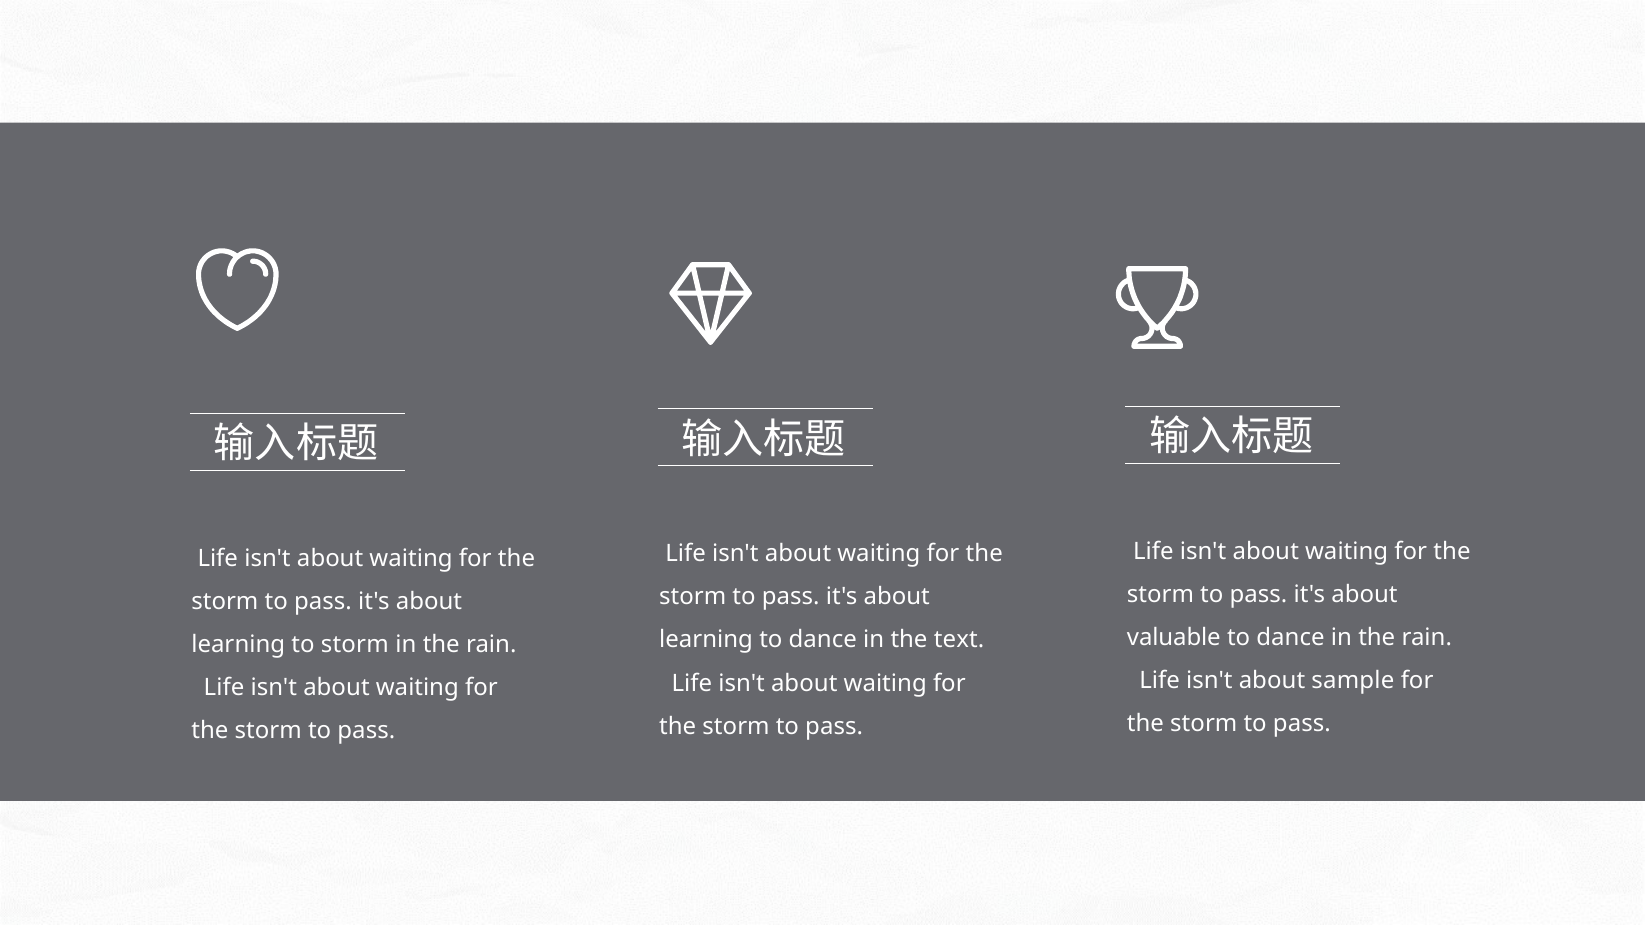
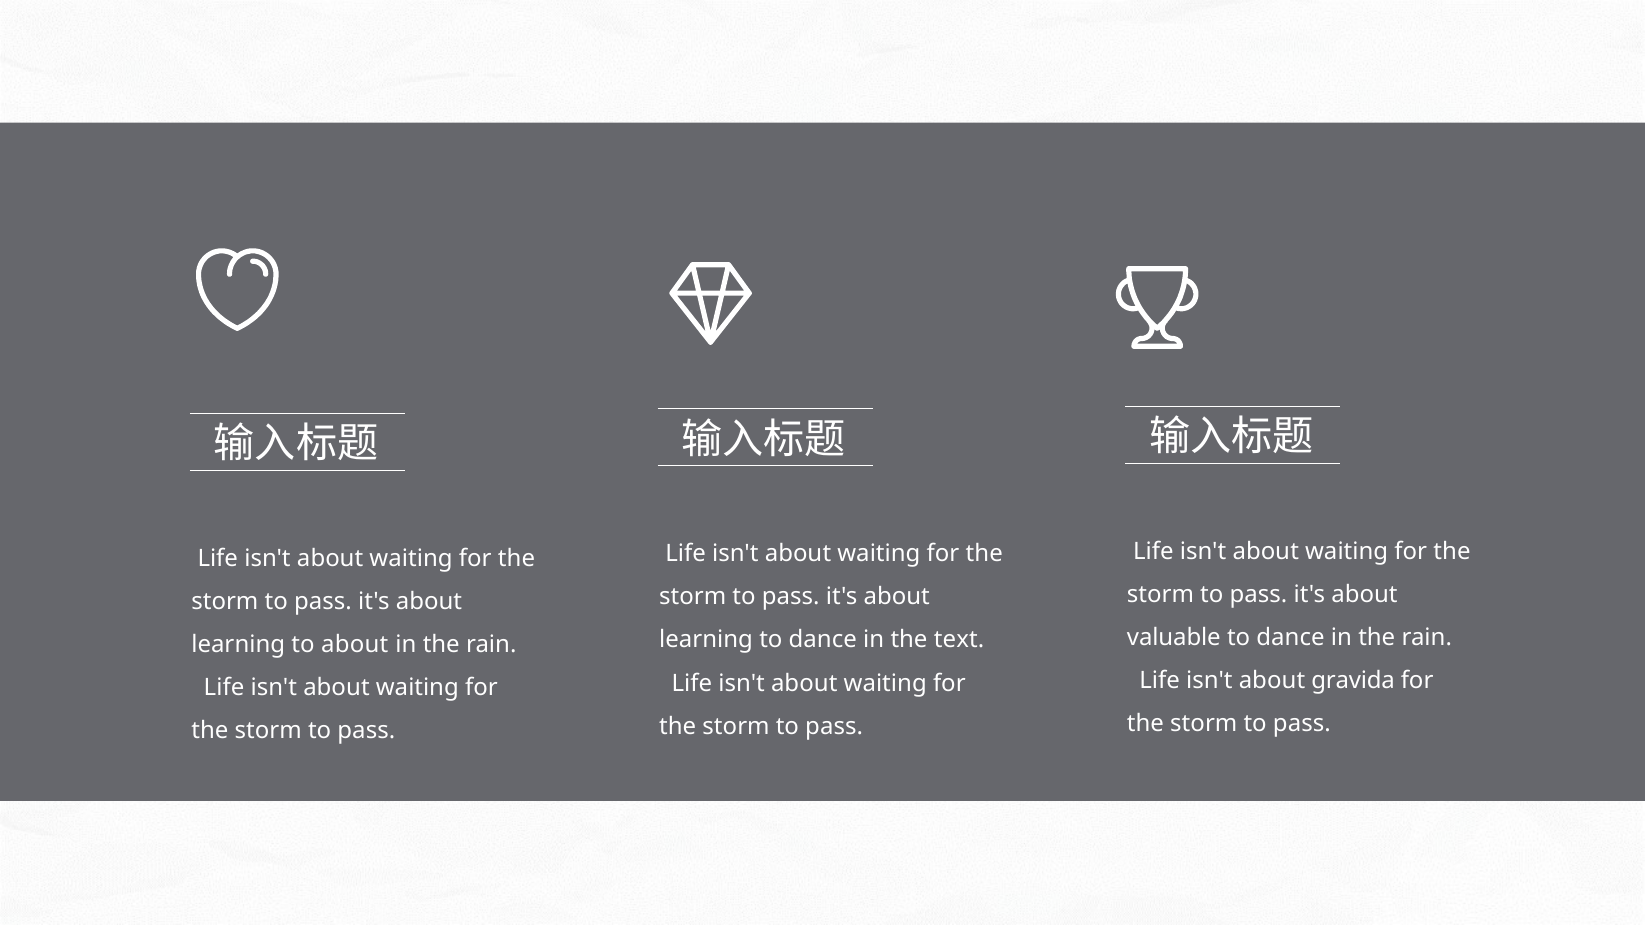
to storm: storm -> about (355, 645)
sample: sample -> gravida (1353, 681)
